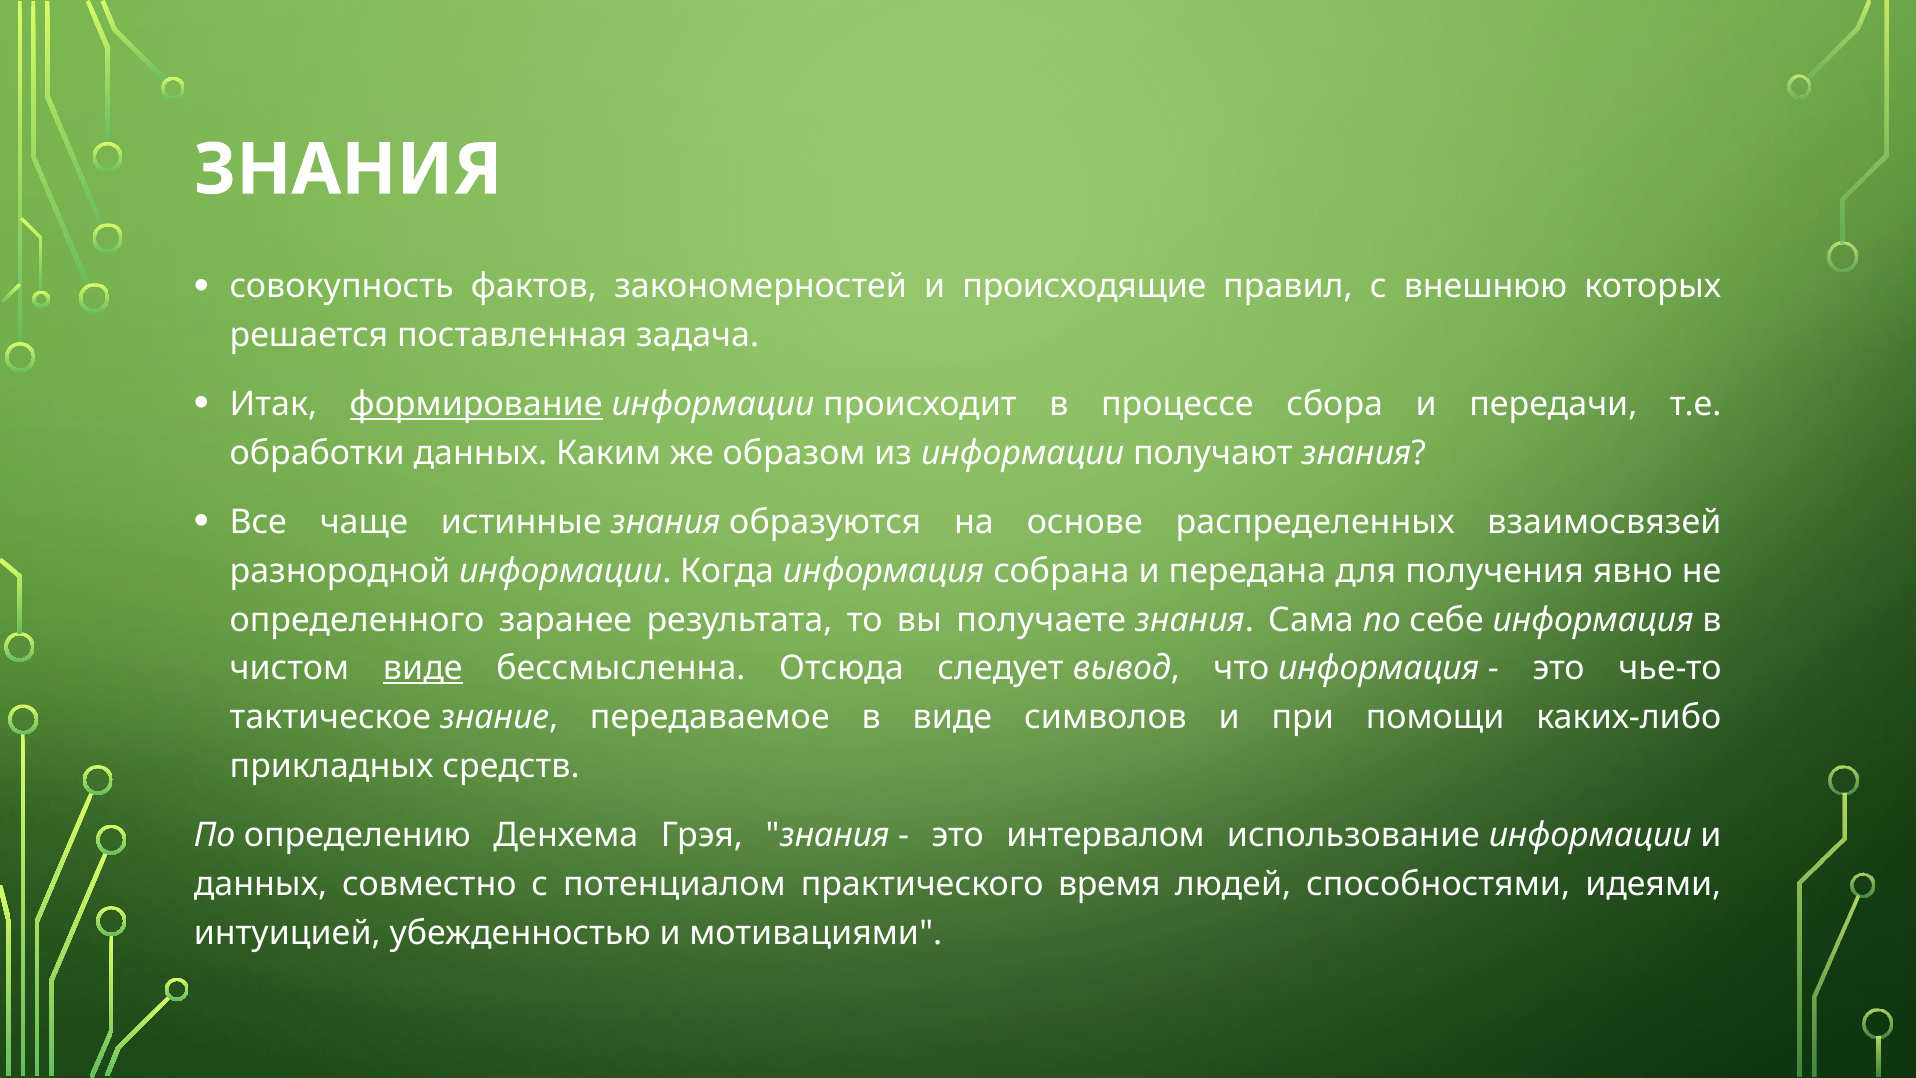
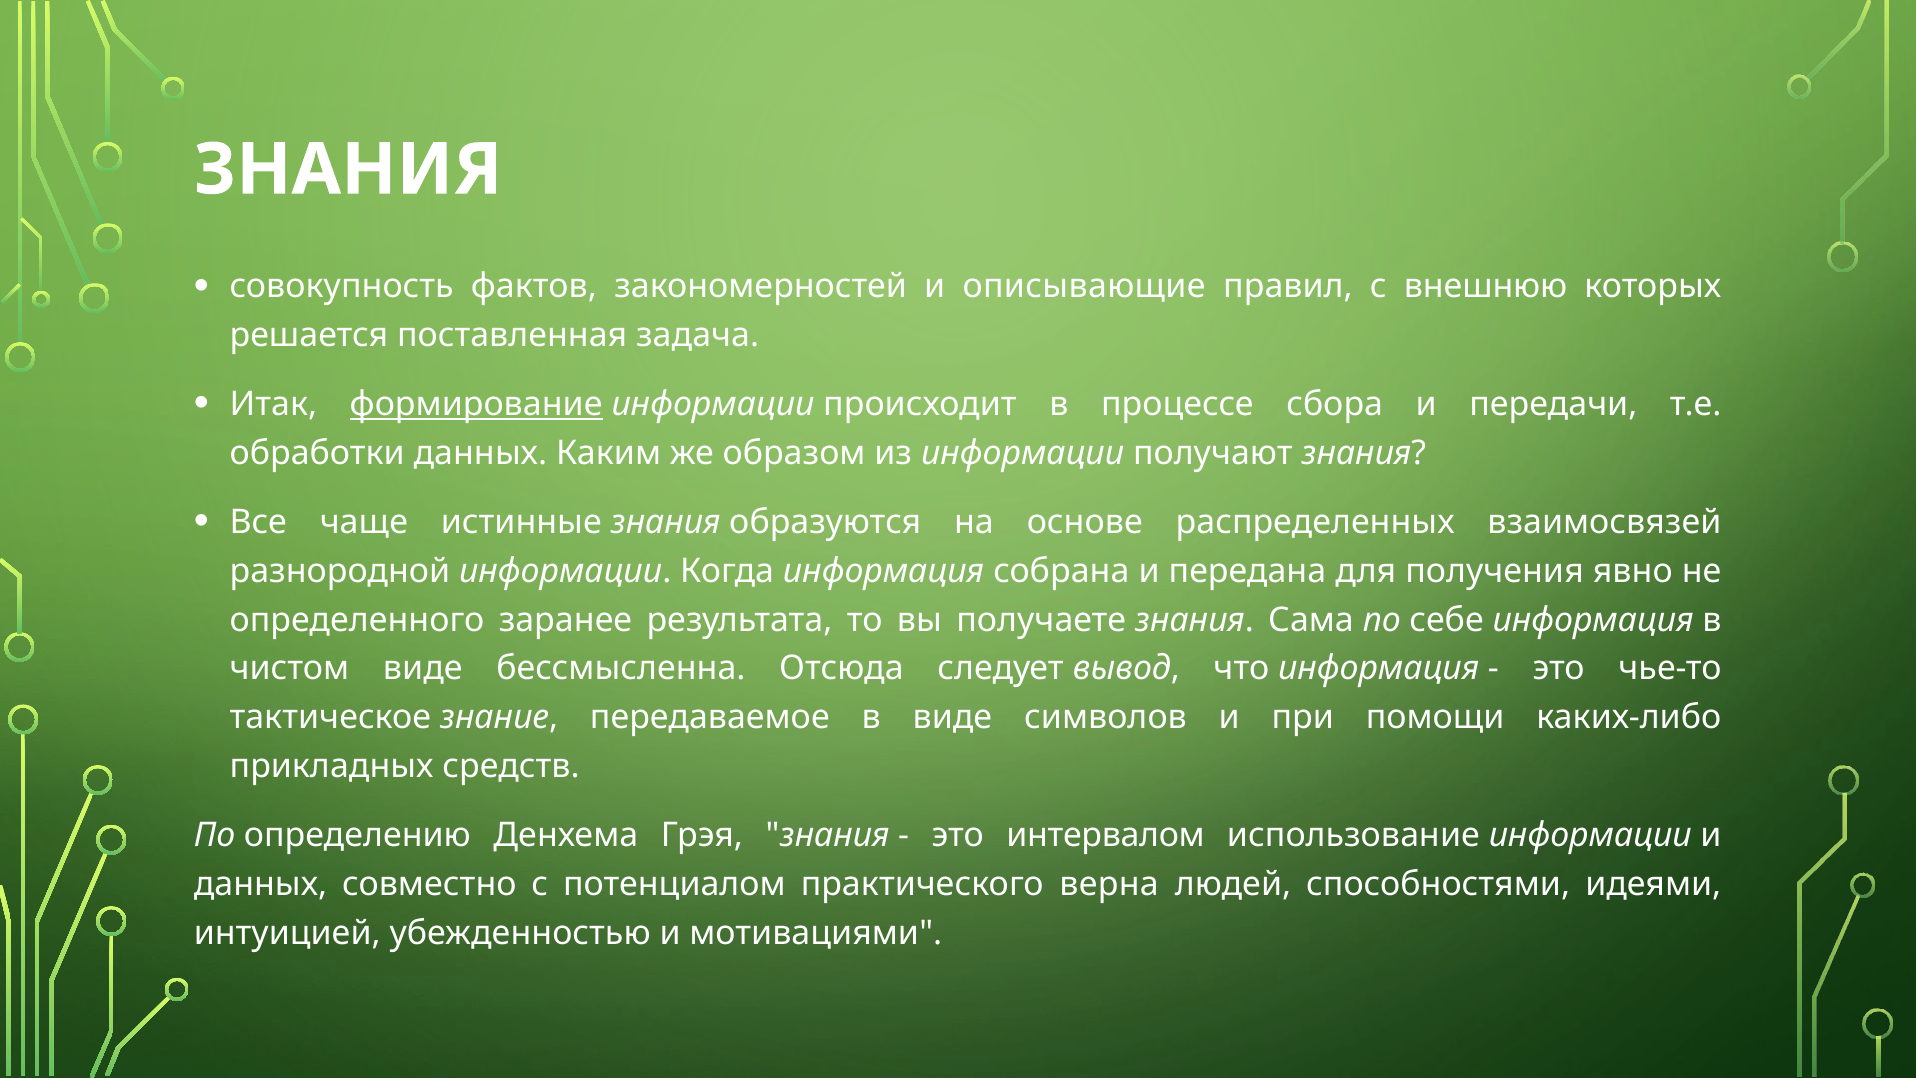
происходящие: происходящие -> описывающие (1084, 286)
виде underline: present -> none (423, 669)
время: время -> верна (1109, 884)
